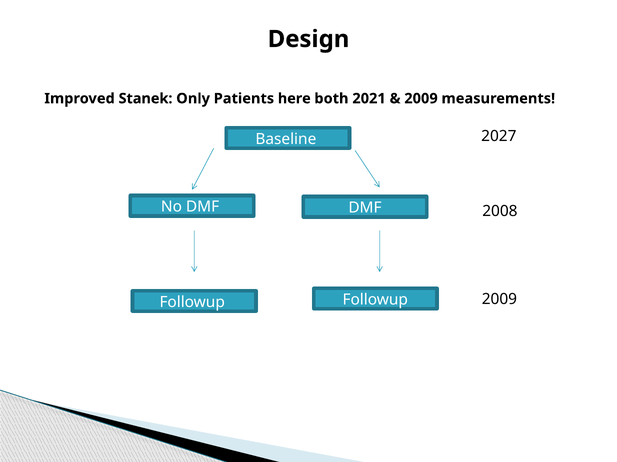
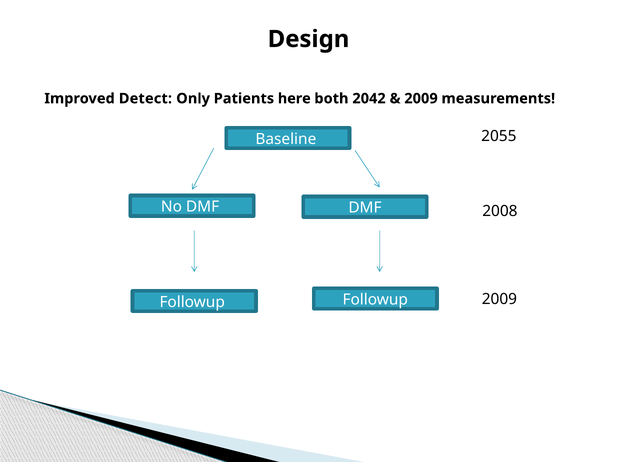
Stanek: Stanek -> Detect (145, 99)
2021: 2021 -> 2042 (369, 99)
2027: 2027 -> 2055 (499, 136)
